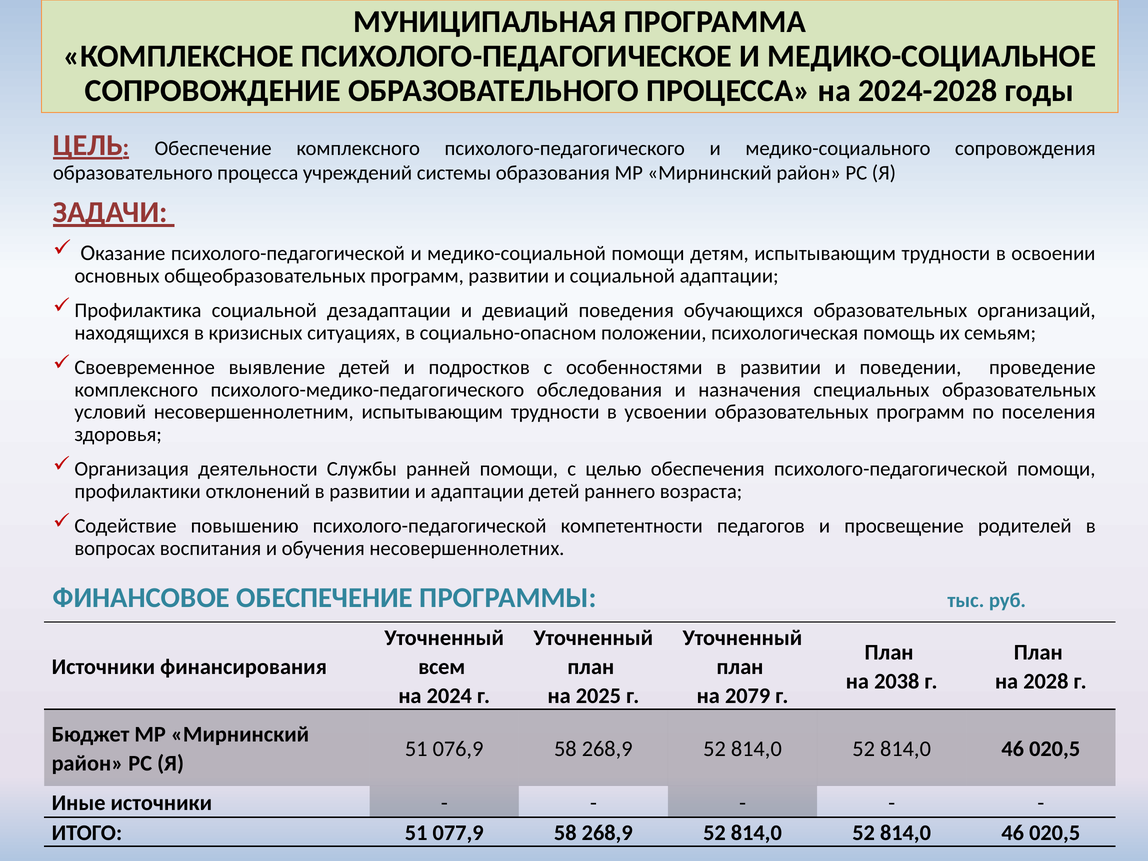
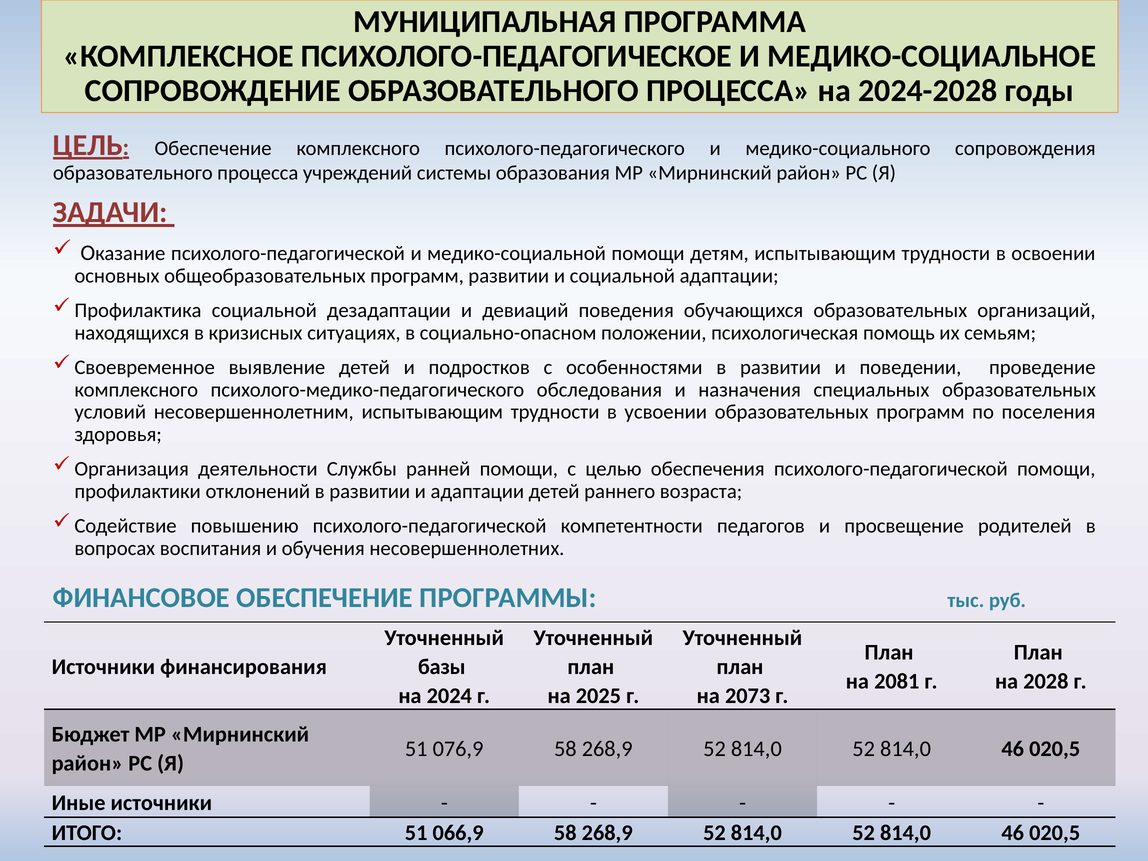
всем: всем -> базы (442, 667)
2038: 2038 -> 2081 (897, 681)
2079: 2079 -> 2073 (748, 696)
077,9: 077,9 -> 066,9 (458, 833)
